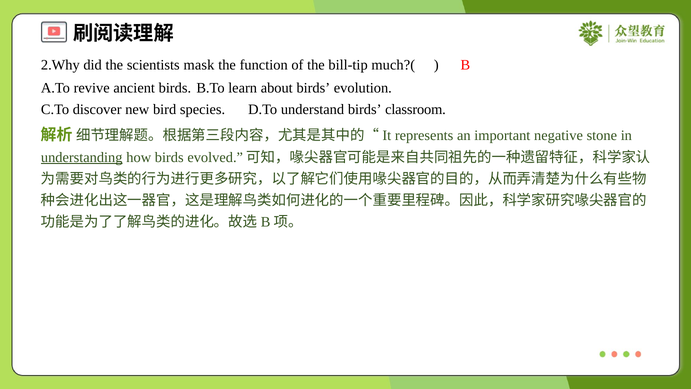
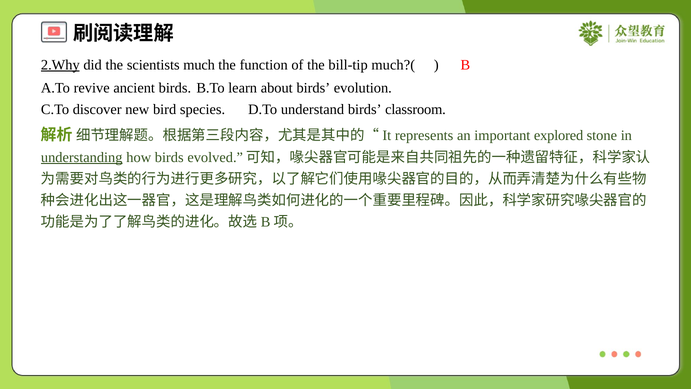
2.Why underline: none -> present (60, 65)
mask: mask -> much (199, 65)
negative: negative -> explored (559, 135)
